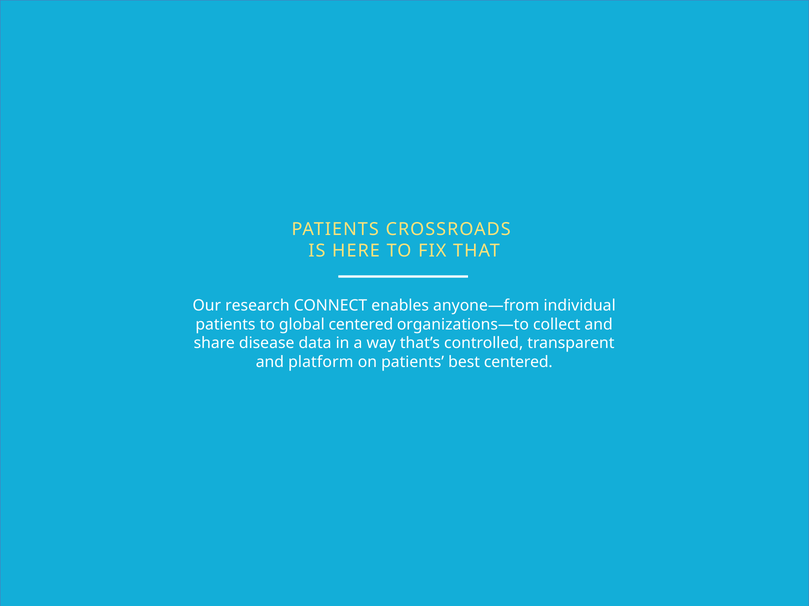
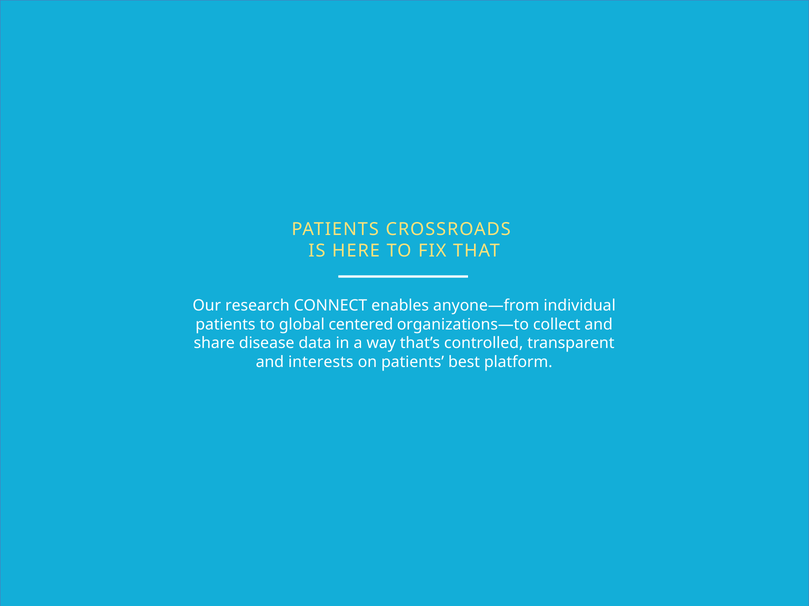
platform: platform -> interests (321, 363)
best centered: centered -> platform (518, 363)
